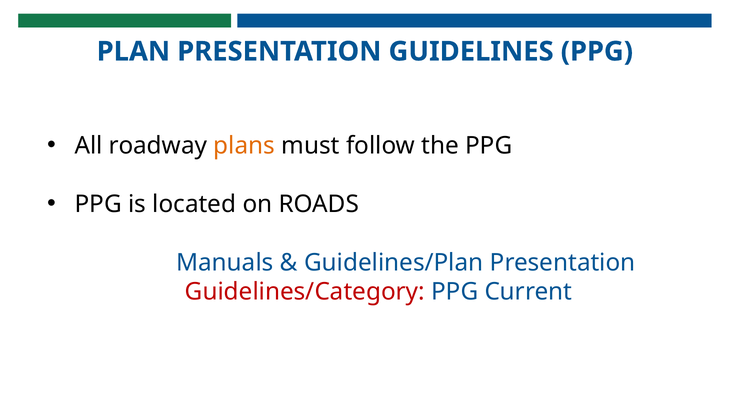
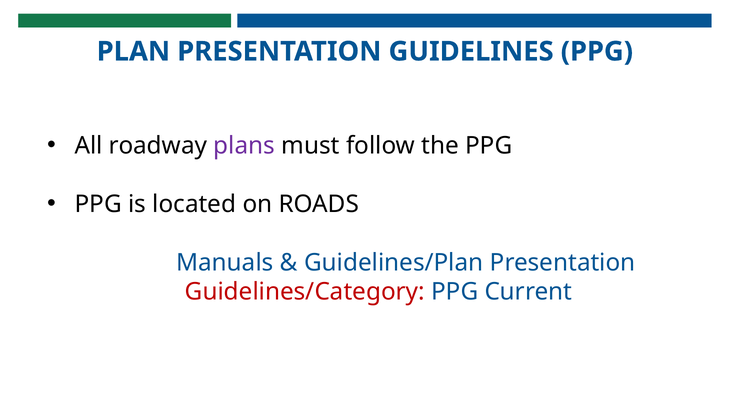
plans colour: orange -> purple (244, 146)
